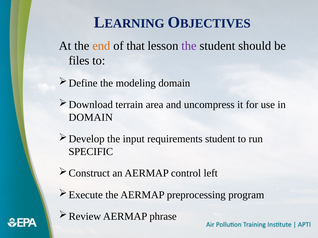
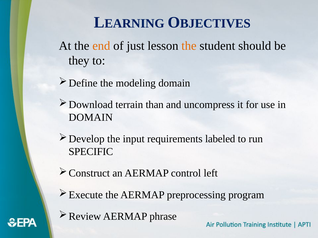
that: that -> just (136, 46)
the colour: purple -> orange (189, 46)
files: files -> they (79, 61)
area: area -> than (155, 105)
requirements student: student -> labeled (220, 139)
